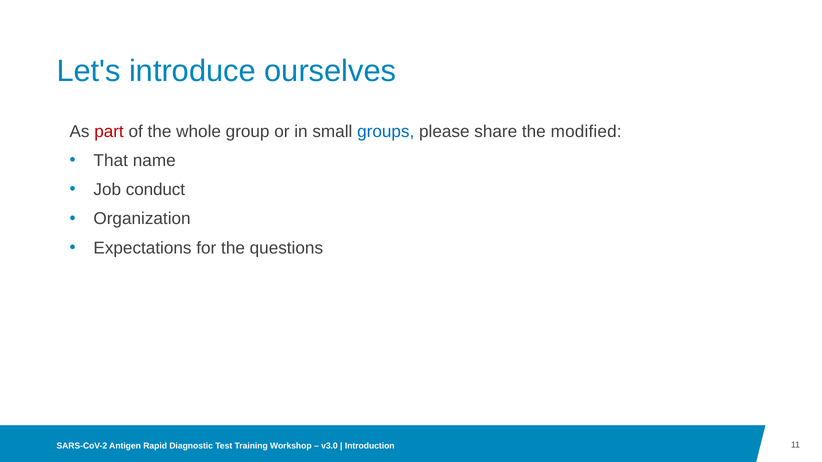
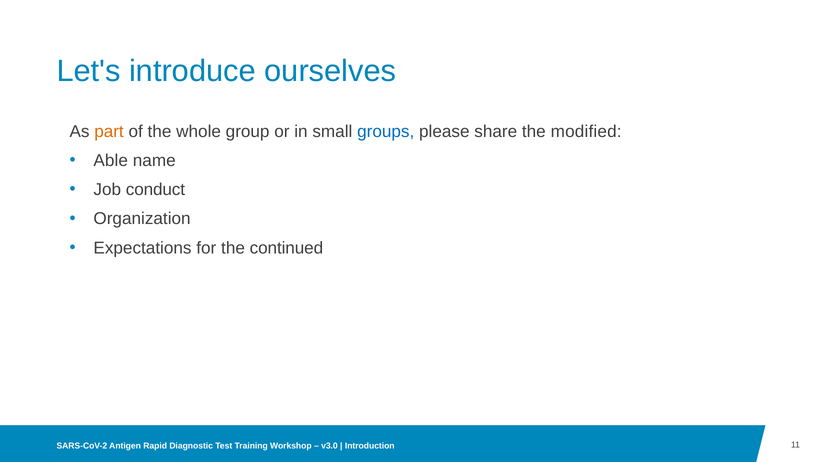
part colour: red -> orange (109, 132)
That: That -> Able (111, 161)
questions: questions -> continued (286, 248)
